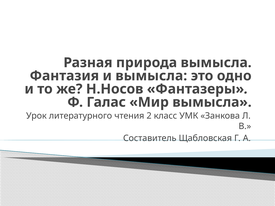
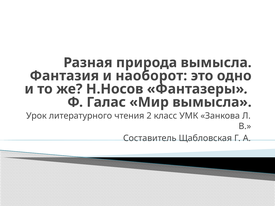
и вымысла: вымысла -> наоборот (151, 76)
